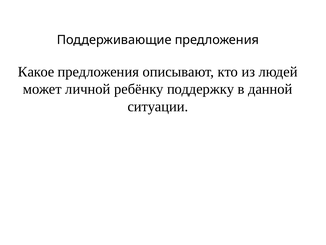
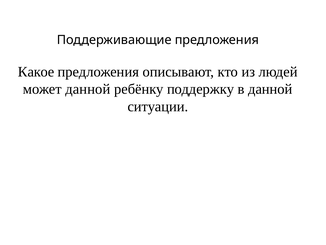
может личной: личной -> данной (88, 89)
